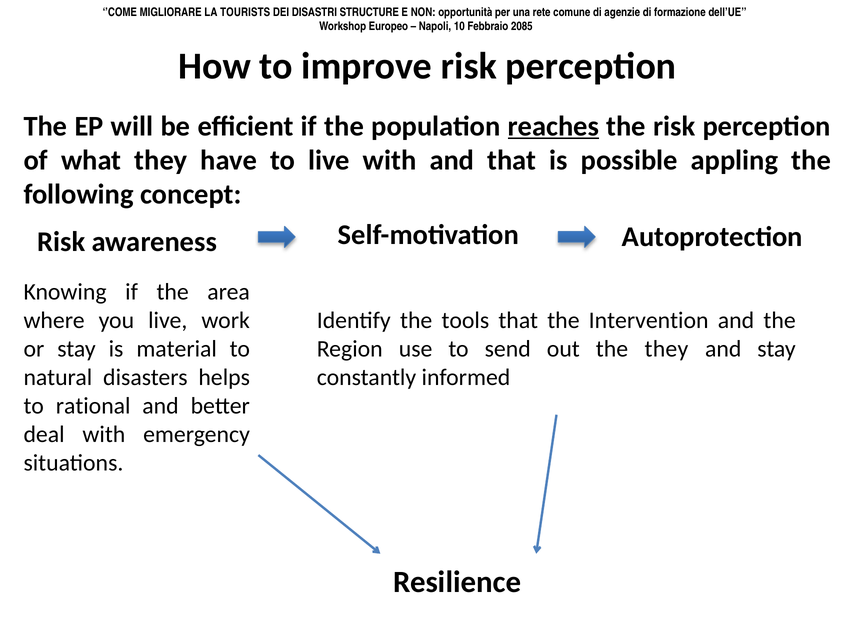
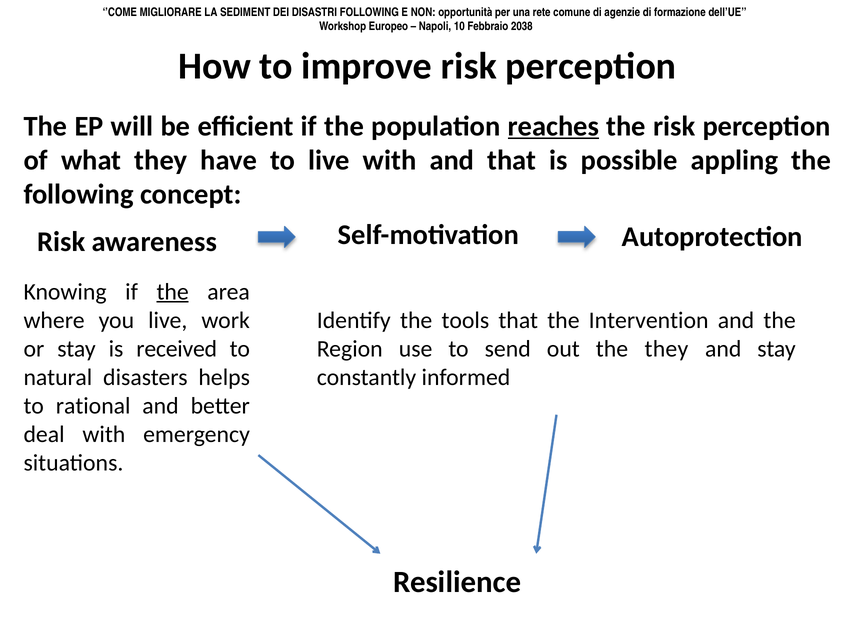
TOURISTS: TOURISTS -> SEDIMENT (245, 12)
DISASTRI STRUCTURE: STRUCTURE -> FOLLOWING (369, 12)
2085: 2085 -> 2038 (522, 26)
the underline: none -> present (173, 292)
material: material -> received (177, 349)
